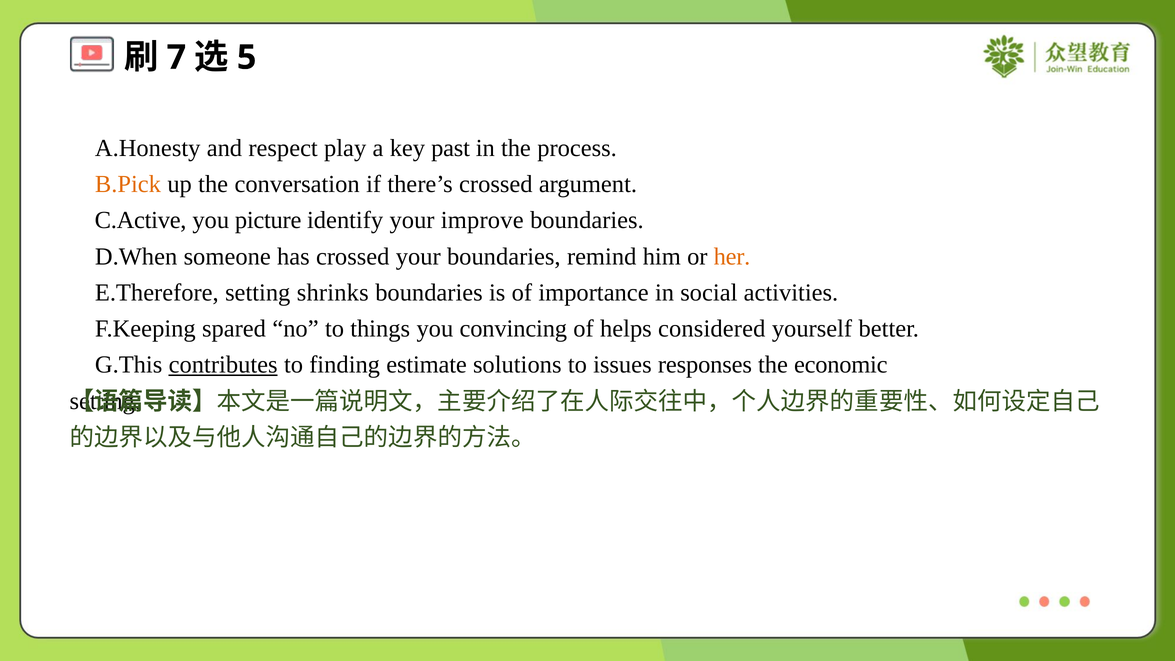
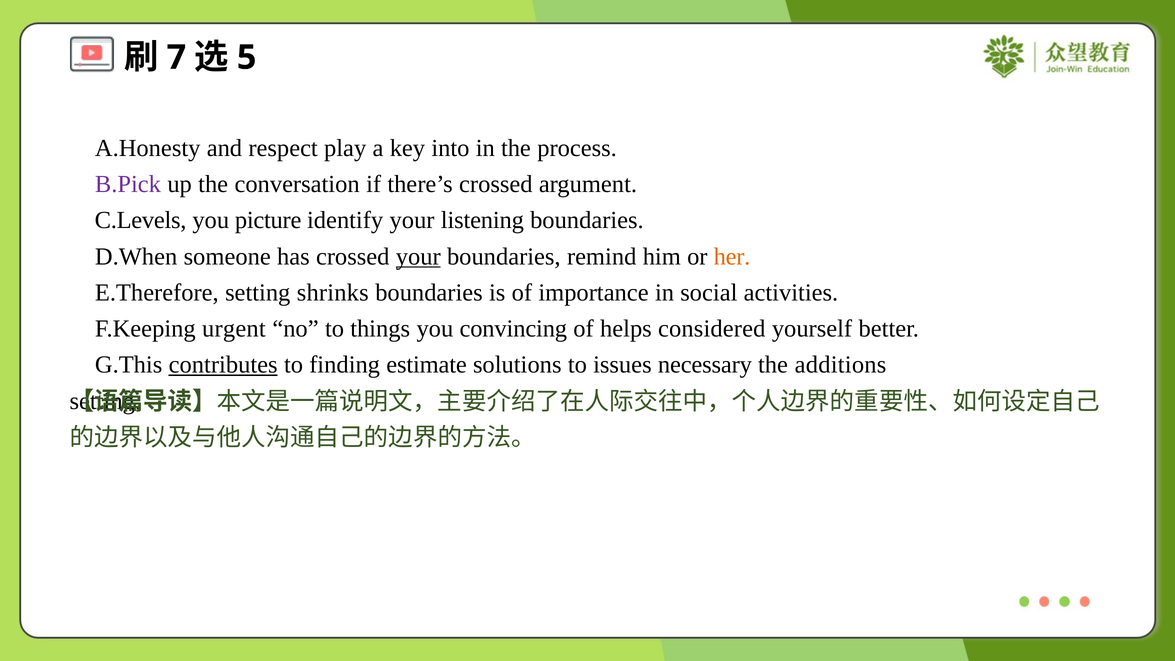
past: past -> into (450, 148)
B.Pick colour: orange -> purple (128, 184)
C.Active: C.Active -> C.Levels (141, 220)
improve: improve -> listening (482, 220)
your underline: none -> present (418, 256)
spared: spared -> urgent (234, 329)
responses: responses -> necessary (705, 365)
economic: economic -> additions (841, 365)
